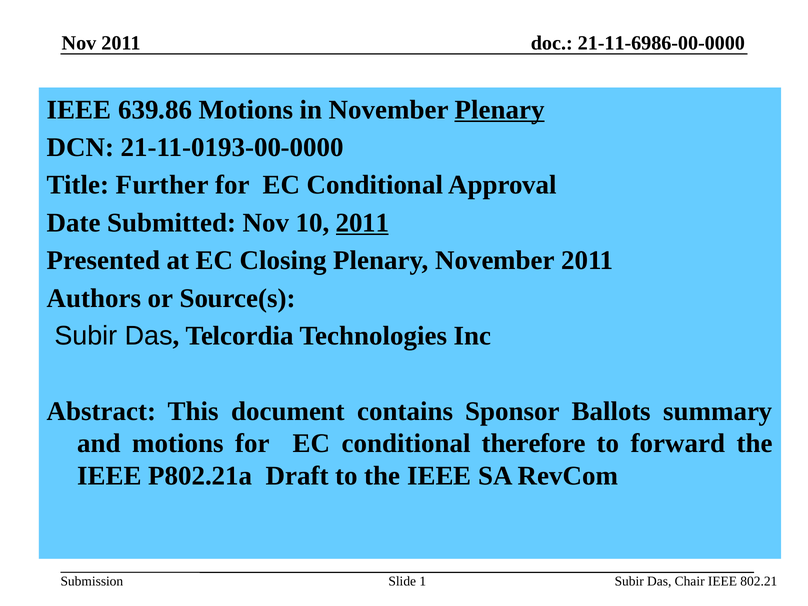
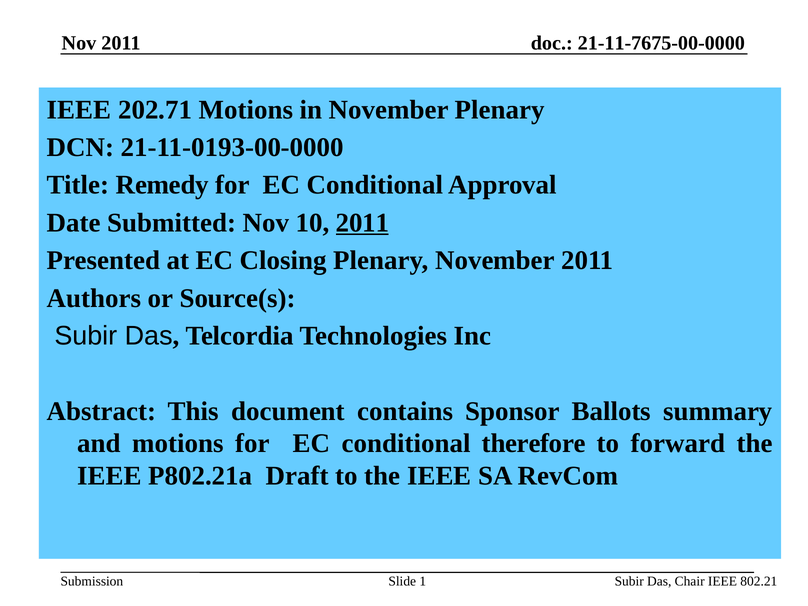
21-11-6986-00-0000: 21-11-6986-00-0000 -> 21-11-7675-00-0000 (661, 43)
639.86: 639.86 -> 202.71 (155, 110)
Plenary underline: present -> none (500, 110)
Further: Further -> Remedy (162, 185)
